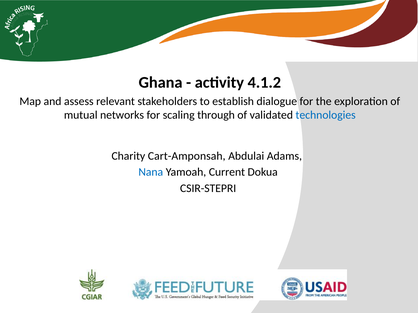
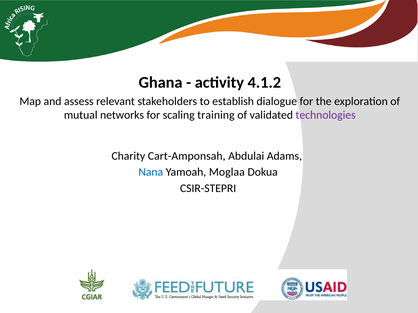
through: through -> training (216, 115)
technologies colour: blue -> purple (326, 115)
Current: Current -> Moglaa (227, 172)
